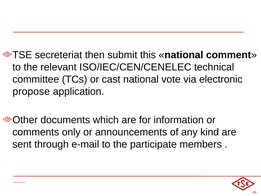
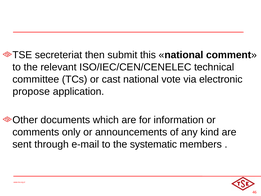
participate: participate -> systematic (153, 144)
